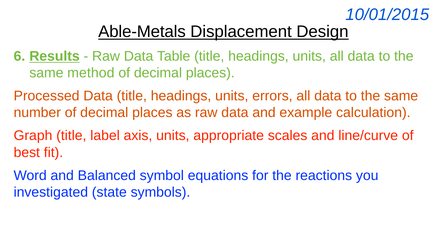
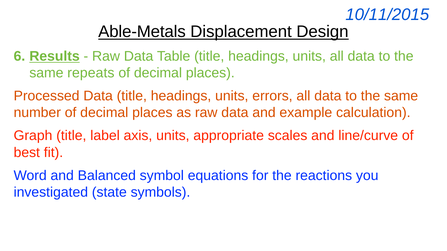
10/01/2015: 10/01/2015 -> 10/11/2015 (387, 15)
method: method -> repeats (91, 73)
